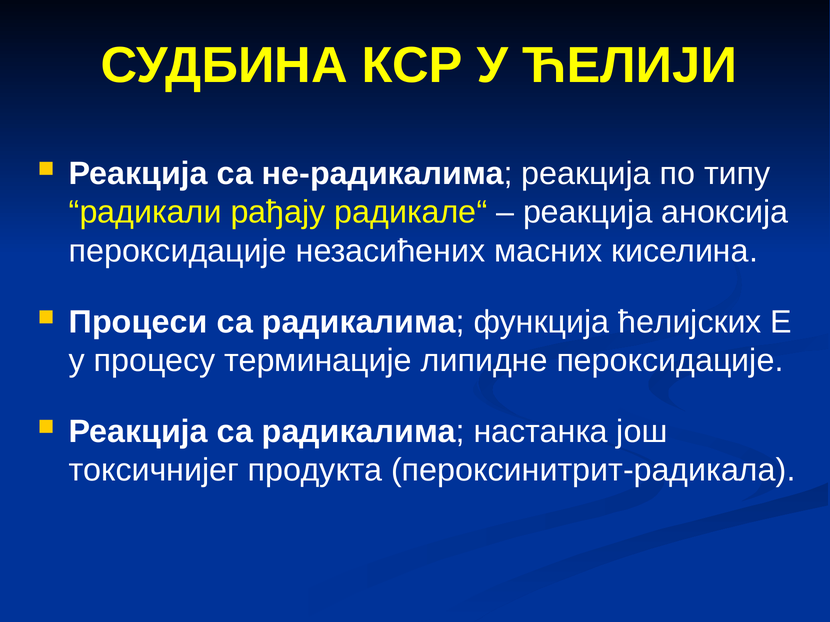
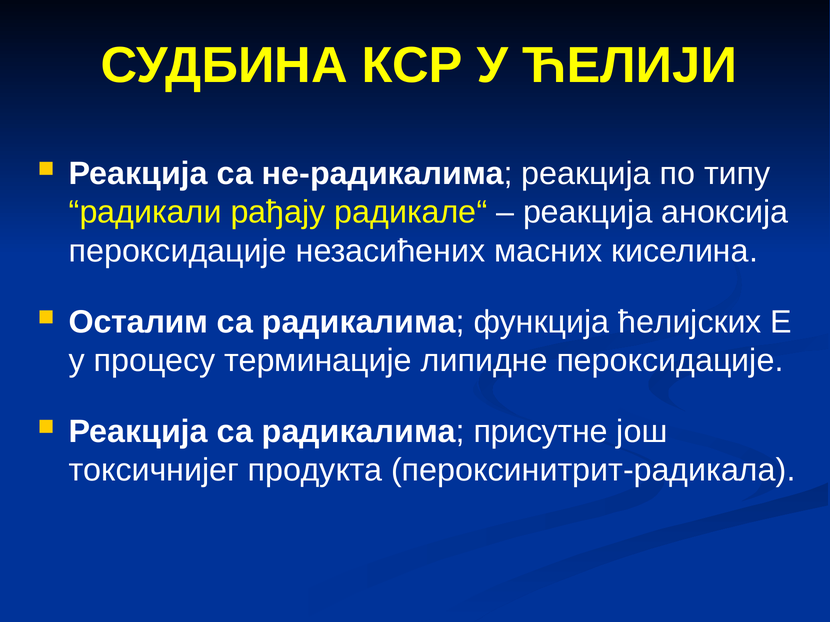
Процеси: Процеси -> Осталим (138, 322)
настанка: настанка -> присутне (541, 432)
